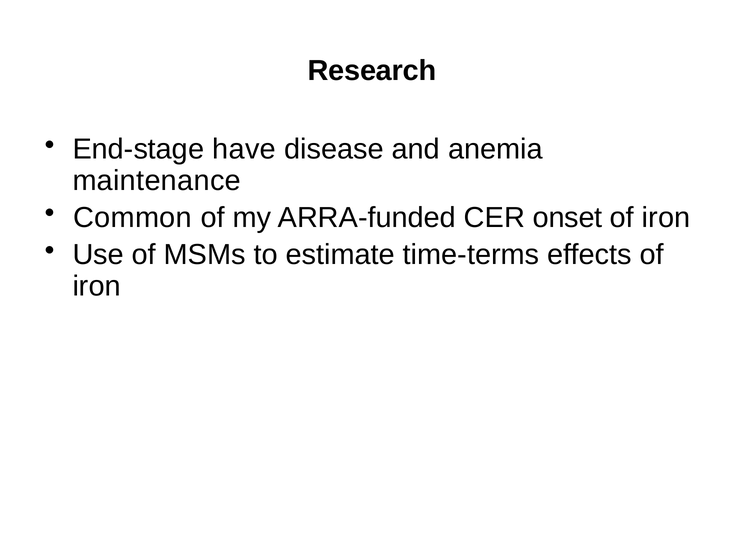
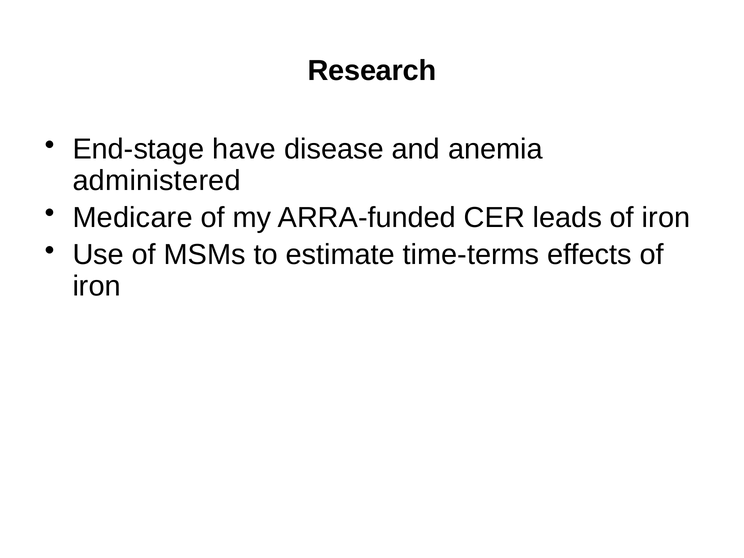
maintenance: maintenance -> administered (157, 181)
Common: Common -> Medicare (133, 218)
onset: onset -> leads (567, 218)
